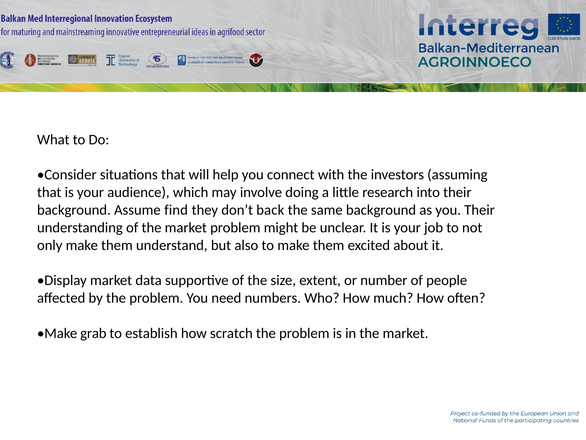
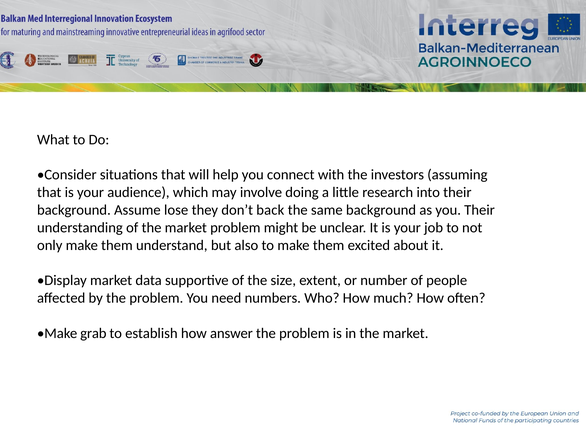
find: find -> lose (176, 210)
scratch: scratch -> answer (231, 333)
